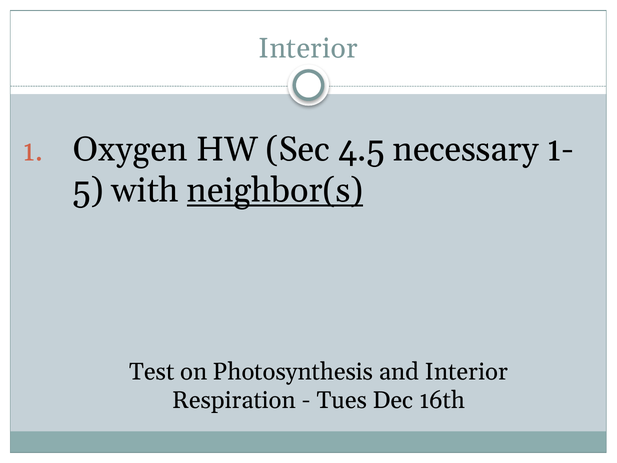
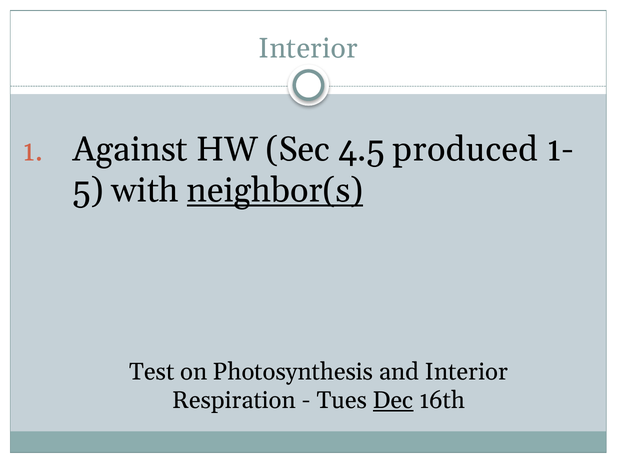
Oxygen: Oxygen -> Against (130, 149)
necessary: necessary -> produced (466, 149)
Dec underline: none -> present (393, 400)
